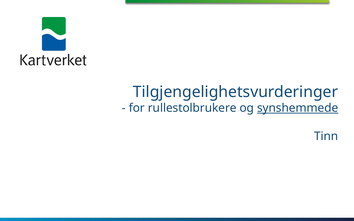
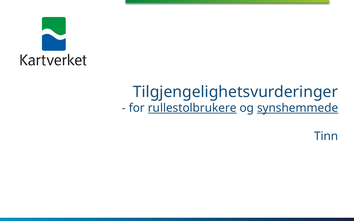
rullestolbrukere underline: none -> present (192, 108)
